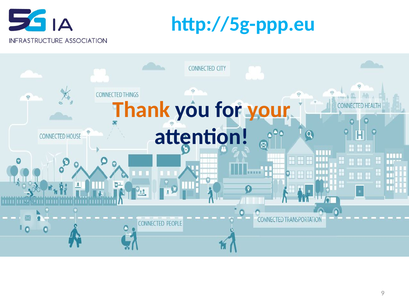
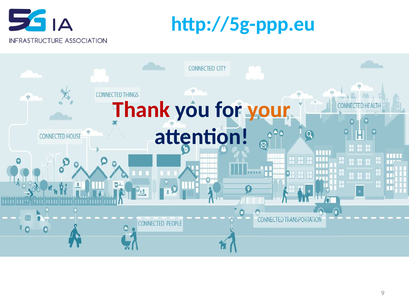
Thank colour: orange -> red (141, 109)
